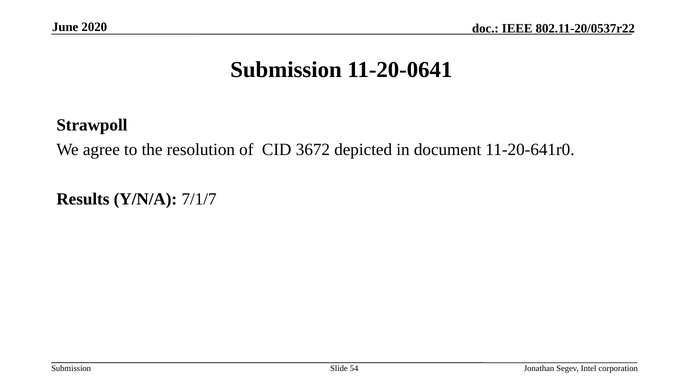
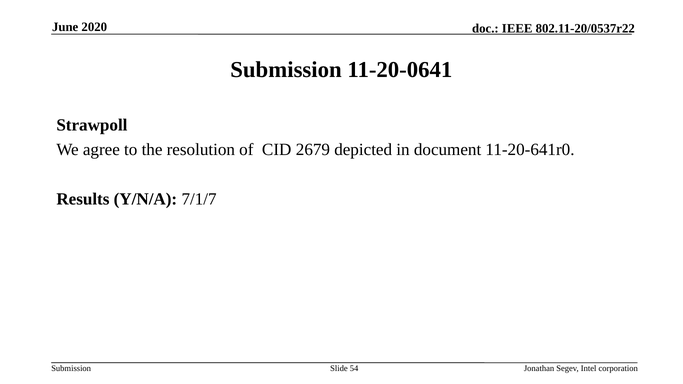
3672: 3672 -> 2679 (313, 150)
